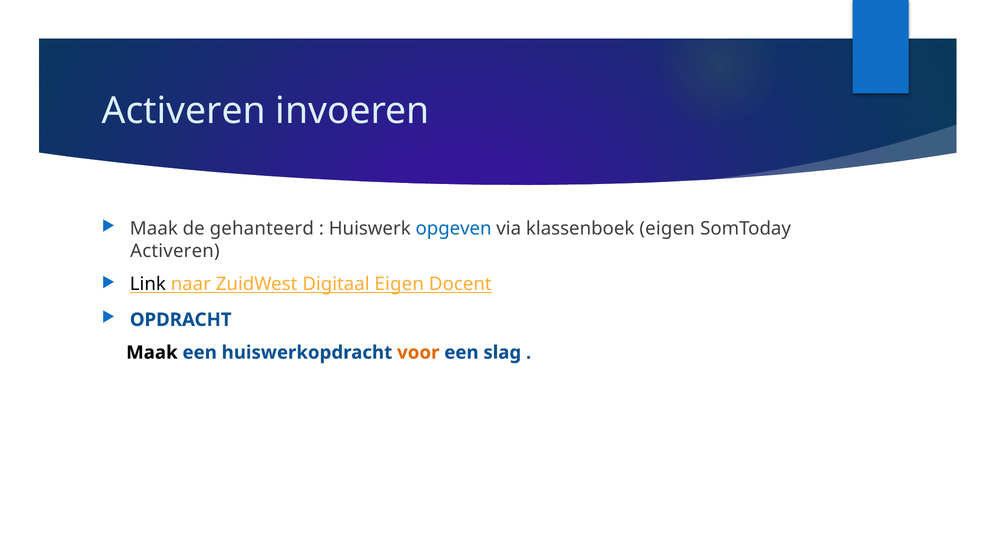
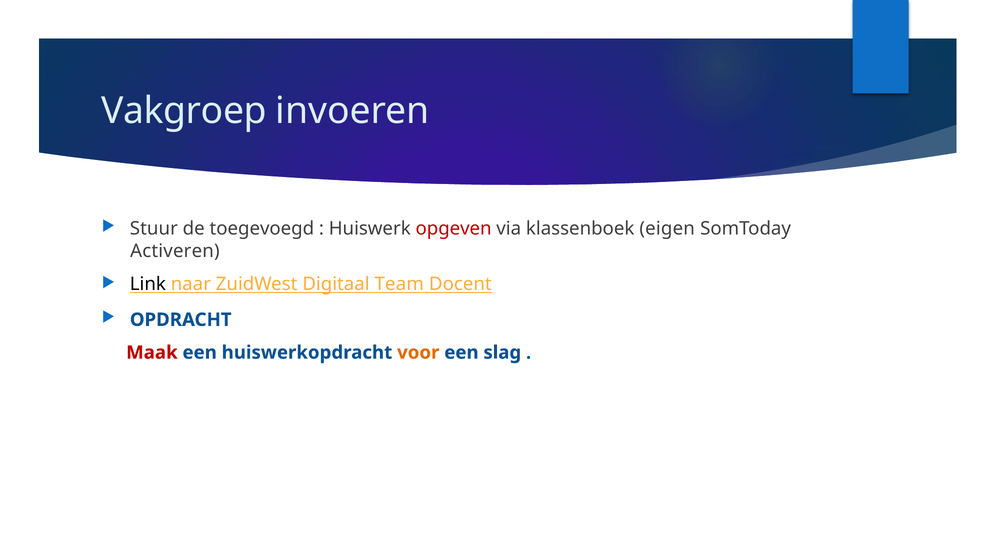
Activeren: Activeren -> Vakgroep (184, 111)
Maak: Maak -> Stuur (154, 229)
gehanteerd: gehanteerd -> toegevoegd (262, 229)
opgeven colour: blue -> red (454, 229)
Digitaal Eigen: Eigen -> Team (399, 284)
Maak colour: black -> red (152, 353)
